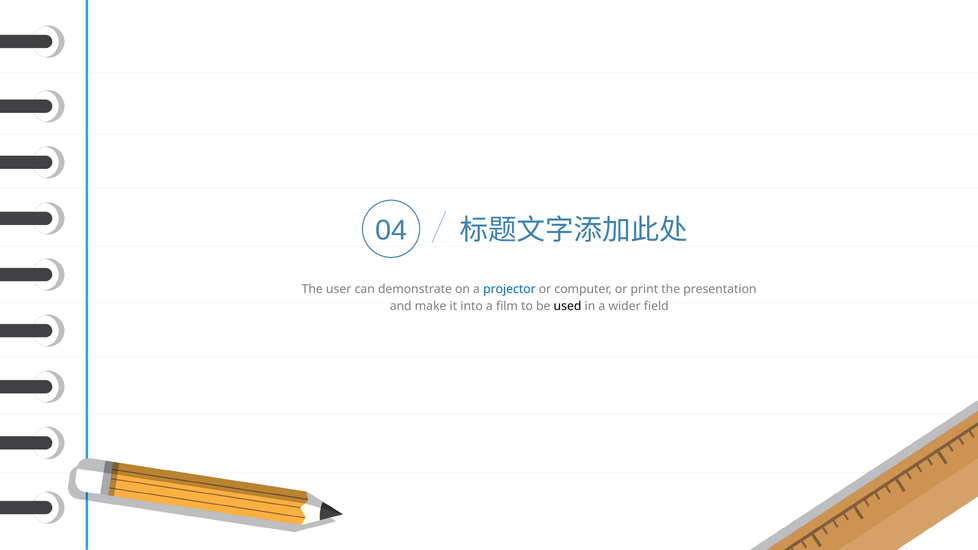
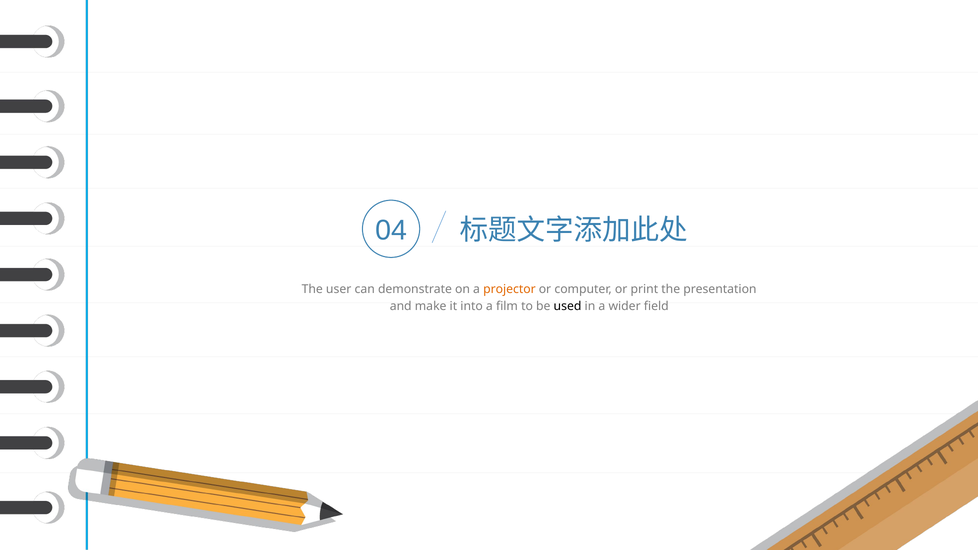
projector colour: blue -> orange (509, 289)
